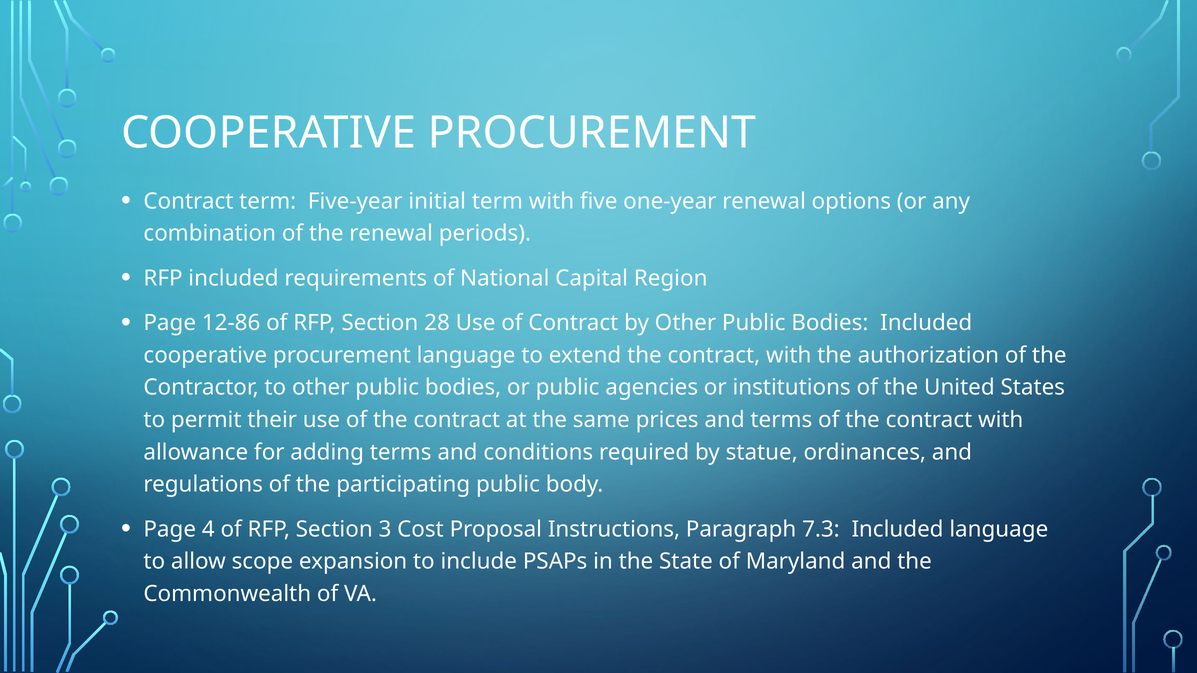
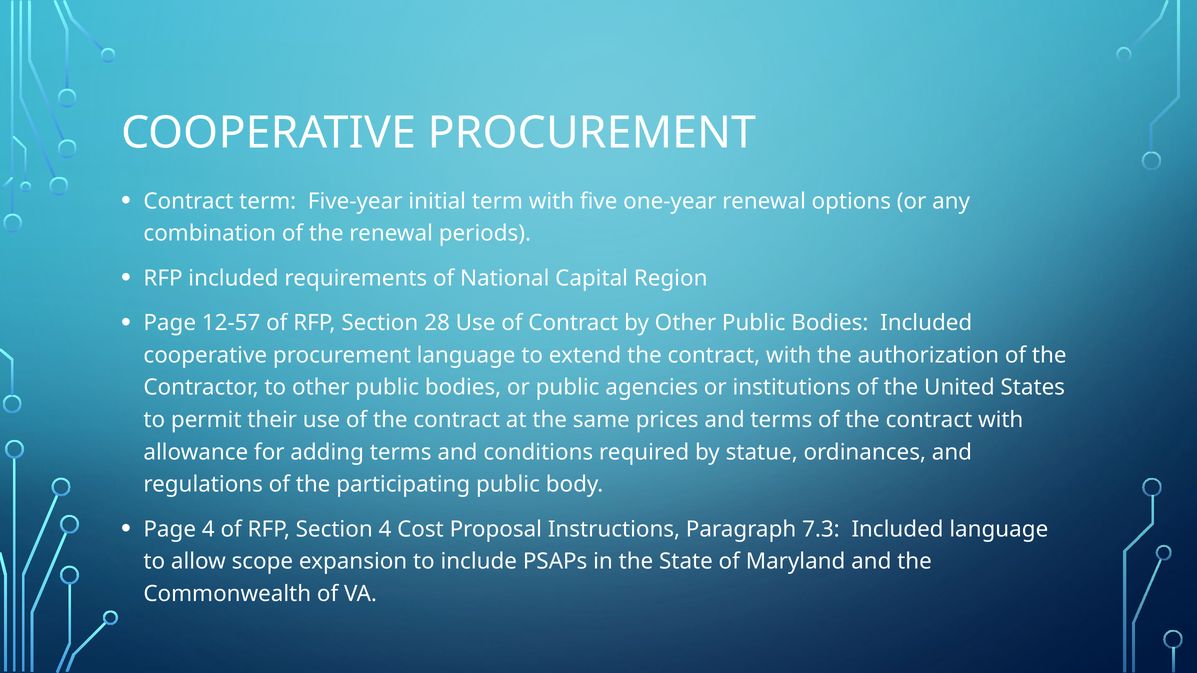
12-86: 12-86 -> 12-57 (231, 323)
Section 3: 3 -> 4 (385, 529)
